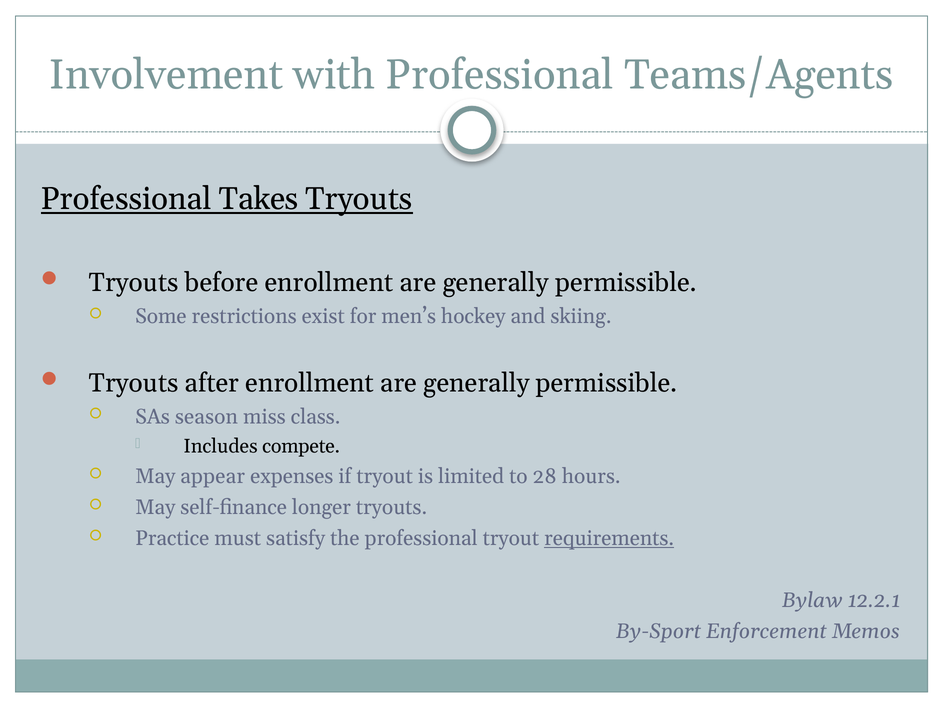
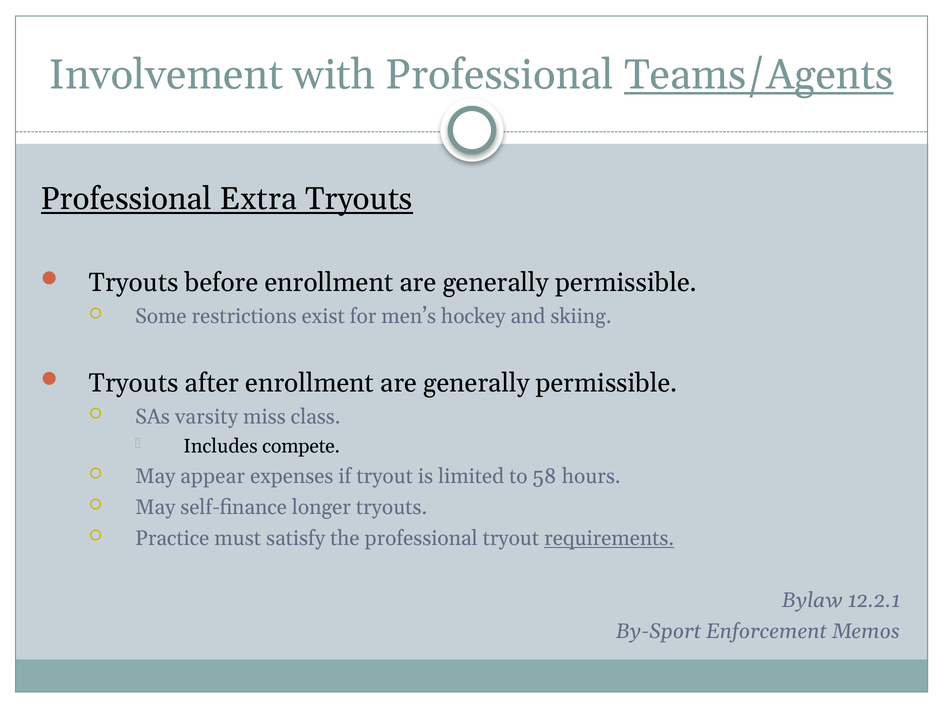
Teams/Agents underline: none -> present (759, 75)
Takes: Takes -> Extra (258, 199)
season: season -> varsity (206, 417)
28: 28 -> 58 (545, 477)
